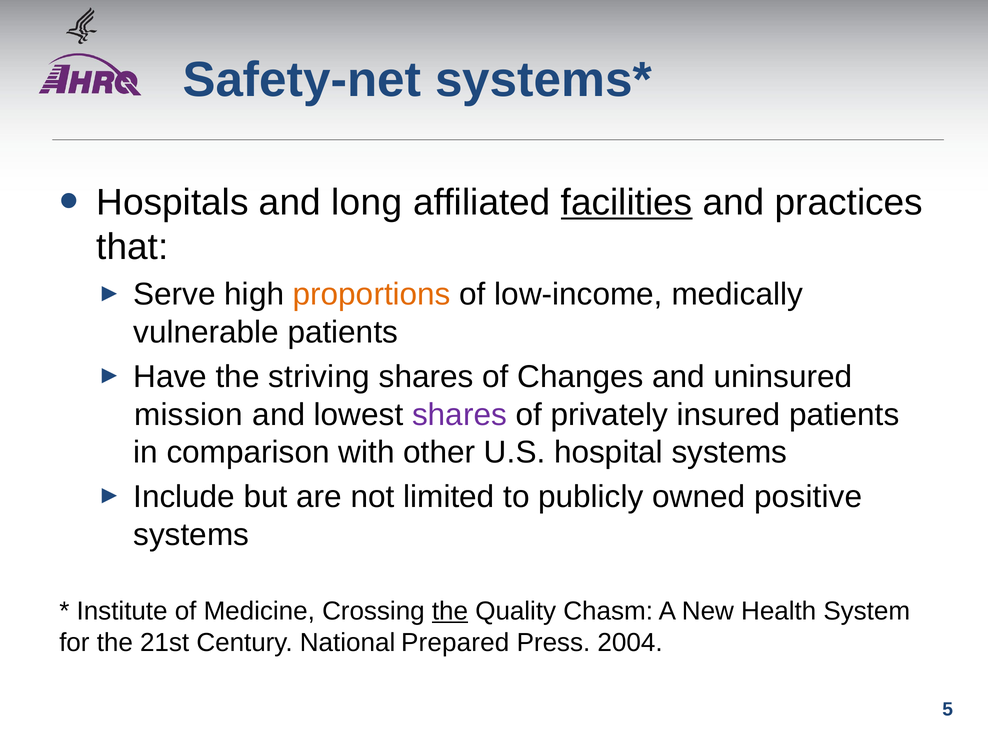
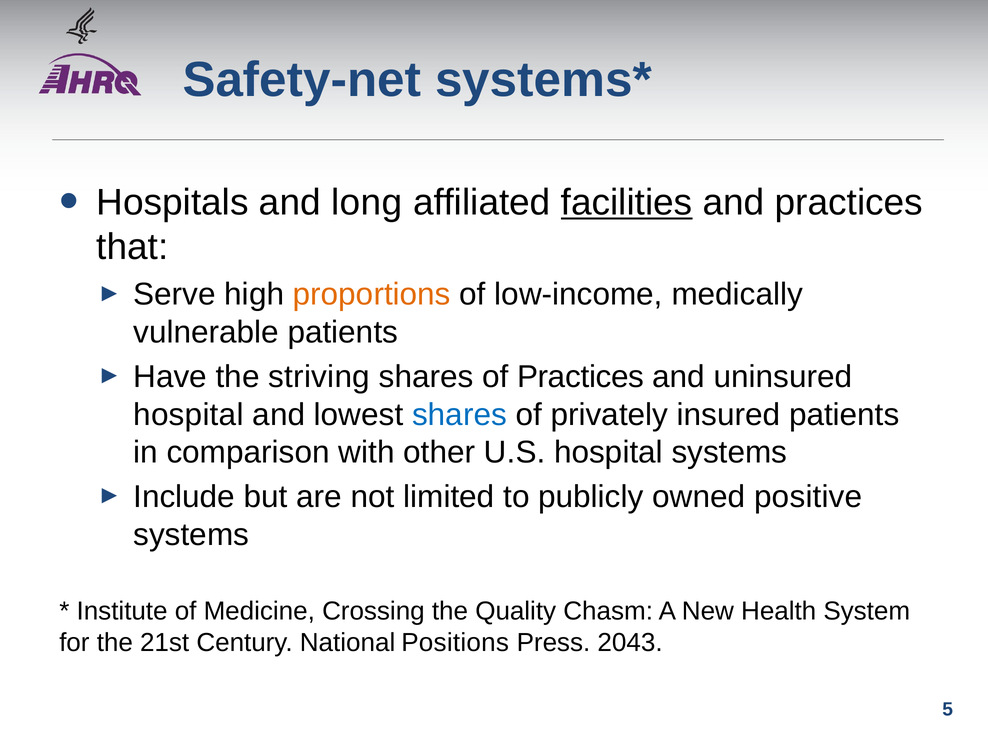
of Changes: Changes -> Practices (581, 377)
mission: mission -> hospital (188, 415)
shares colour: purple -> blue (460, 415)
the underline: present -> none (450, 611)
Prepared: Prepared -> Positions (455, 642)
2004: 2004 -> 2043 (630, 642)
